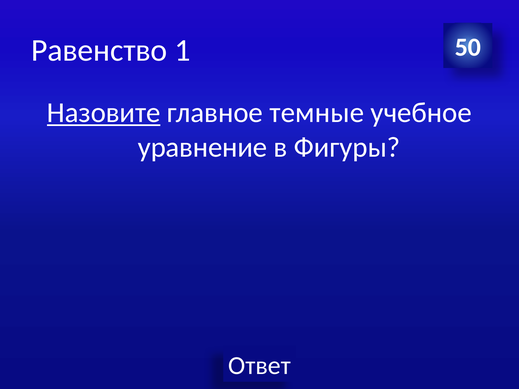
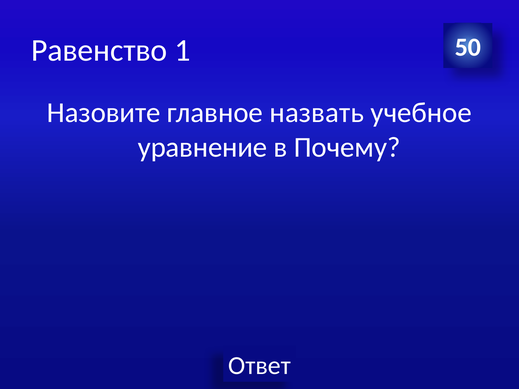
Назовите underline: present -> none (104, 113)
темные: темные -> назвать (317, 113)
Фигуры: Фигуры -> Почему (347, 147)
